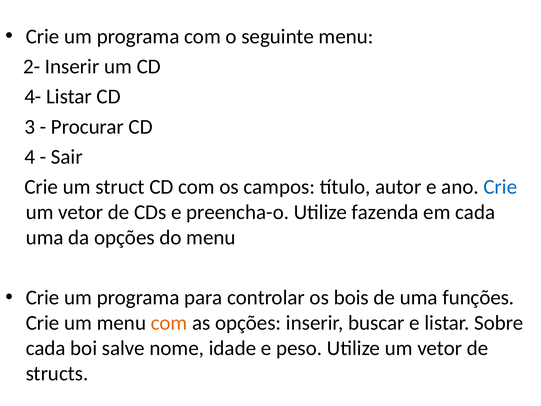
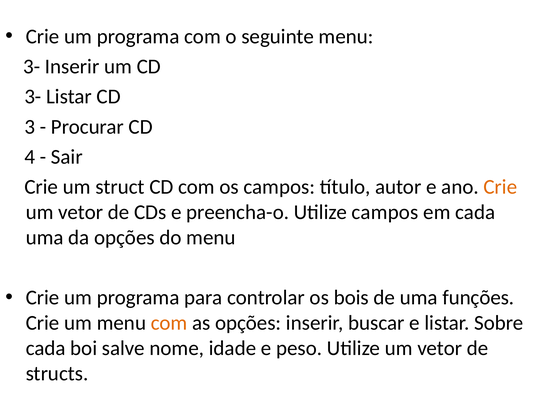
2-: 2- -> 3- (32, 67)
4-: 4- -> 3- (33, 97)
Crie colour: blue -> orange (500, 187)
Utilize fazenda: fazenda -> campos (385, 212)
